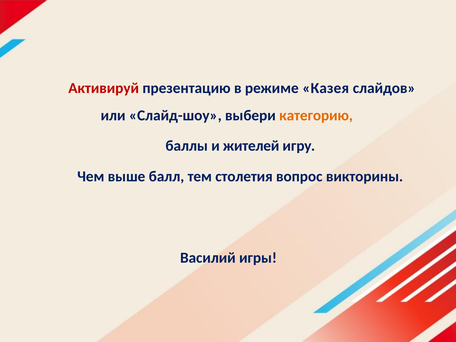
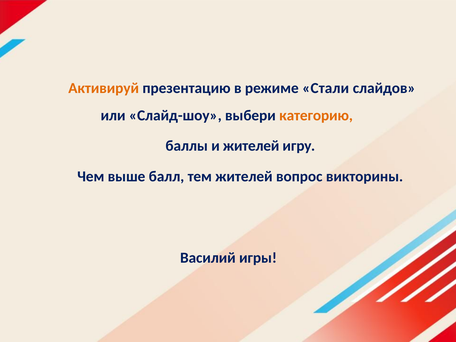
Активируй colour: red -> orange (104, 88)
Казея: Казея -> Стали (326, 88)
тем столетия: столетия -> жителей (244, 176)
